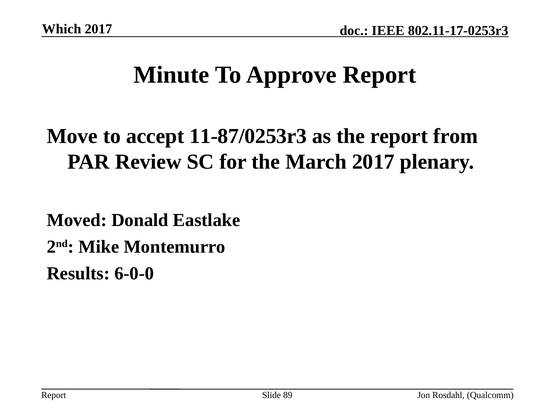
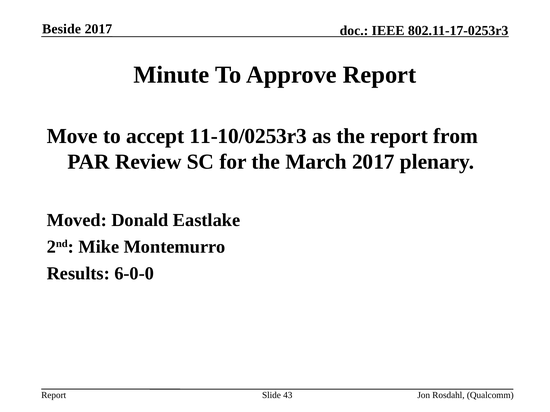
Which: Which -> Beside (62, 29)
11-87/0253r3: 11-87/0253r3 -> 11-10/0253r3 (248, 136)
89: 89 -> 43 (288, 396)
